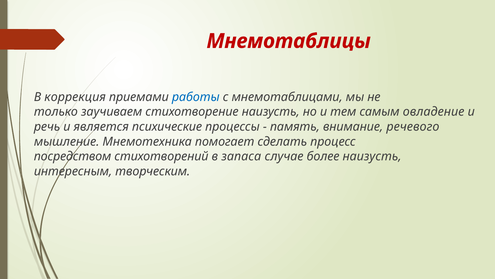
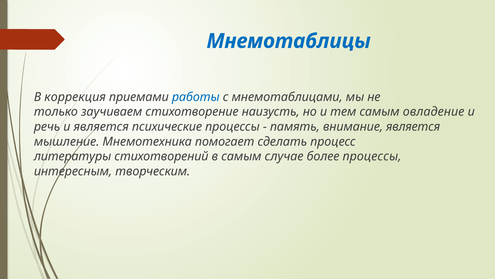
Мнемотаблицы colour: red -> blue (289, 41)
внимание речевого: речевого -> является (413, 126)
посредством: посредством -> литературы (73, 156)
в запаса: запаса -> самым (241, 156)
более наизусть: наизусть -> процессы (372, 156)
